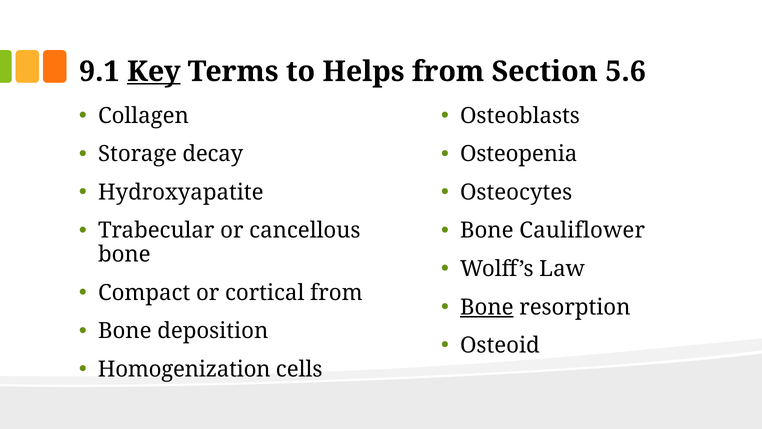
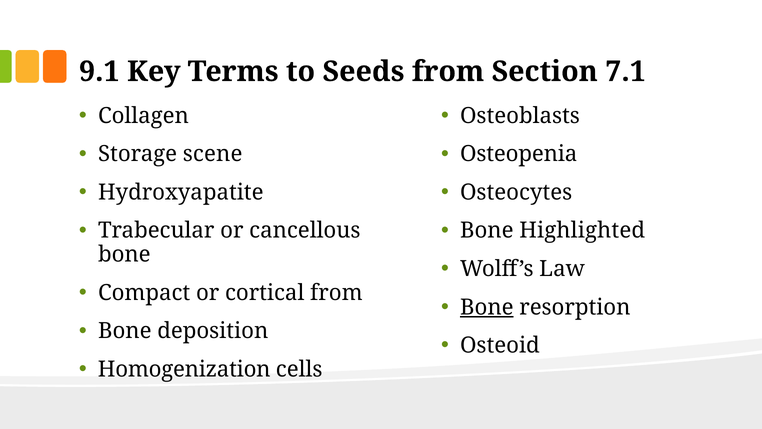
Key underline: present -> none (154, 72)
Helps: Helps -> Seeds (363, 72)
5.6: 5.6 -> 7.1 (626, 72)
decay: decay -> scene (213, 154)
Cauliflower: Cauliflower -> Highlighted (582, 230)
